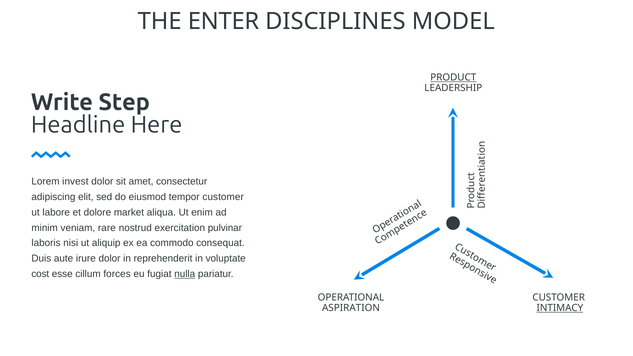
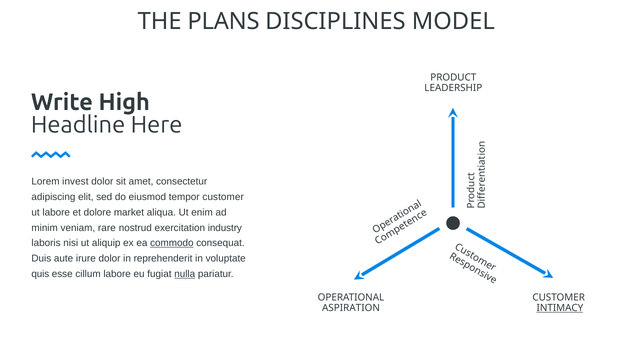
ENTER: ENTER -> PLANS (224, 22)
PRODUCT underline: present -> none (453, 77)
Step: Step -> High (124, 102)
pulvinar: pulvinar -> industry (225, 228)
commodo underline: none -> present (172, 243)
cost: cost -> quis (40, 274)
cillum forces: forces -> labore (117, 274)
